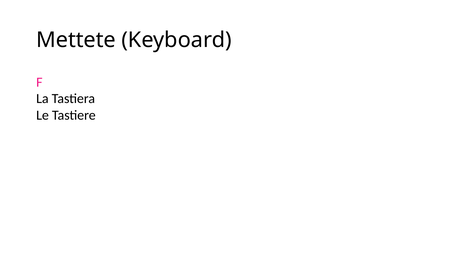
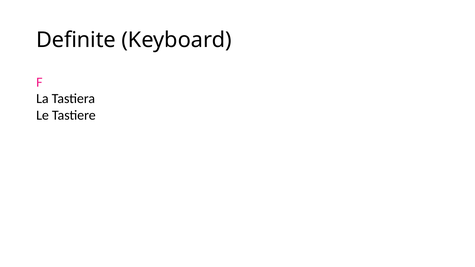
Mettete: Mettete -> Definite (76, 40)
